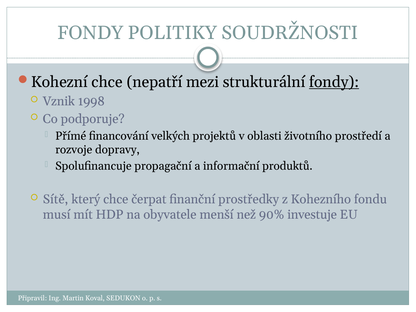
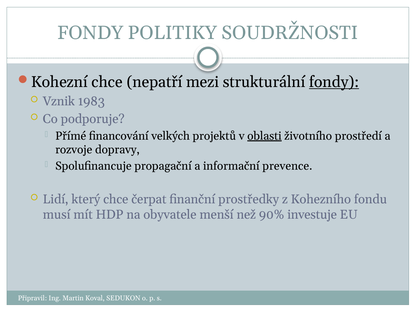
1998: 1998 -> 1983 (91, 101)
oblasti underline: none -> present (264, 136)
produktů: produktů -> prevence (287, 166)
Sítě: Sítě -> Lidí (56, 199)
